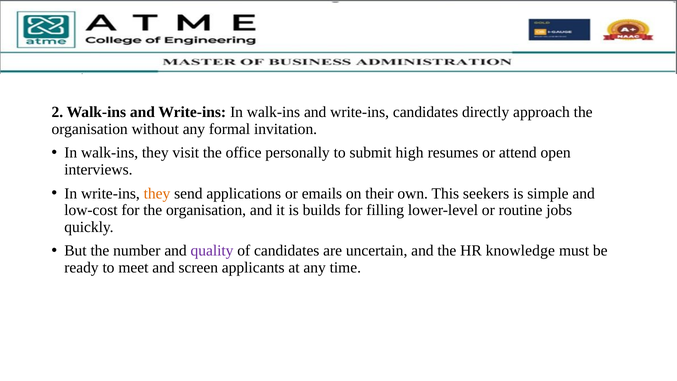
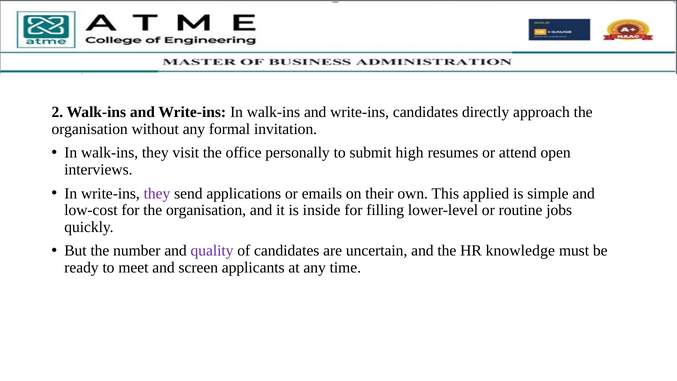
they colour: orange -> purple (157, 193)
seekers: seekers -> applied (486, 193)
builds: builds -> inside (322, 210)
